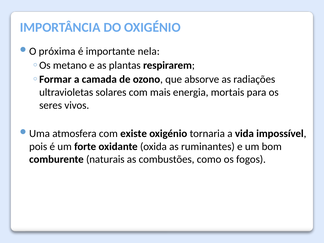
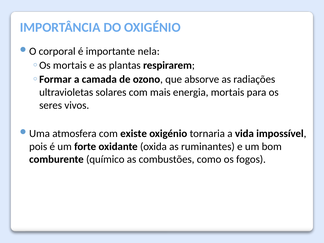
próxima: próxima -> corporal (57, 51)
metano: metano -> mortais (70, 65)
naturais: naturais -> químico (105, 159)
